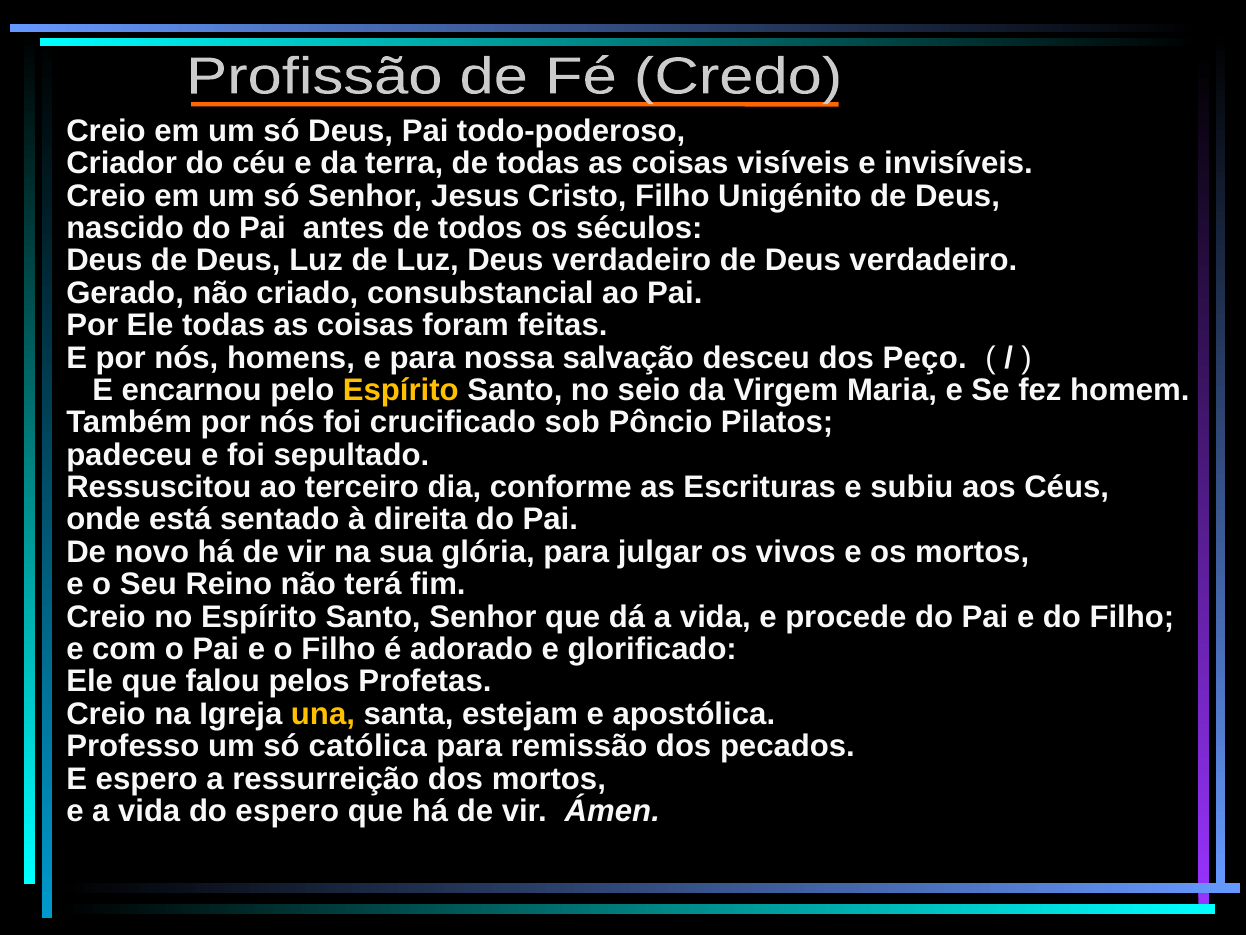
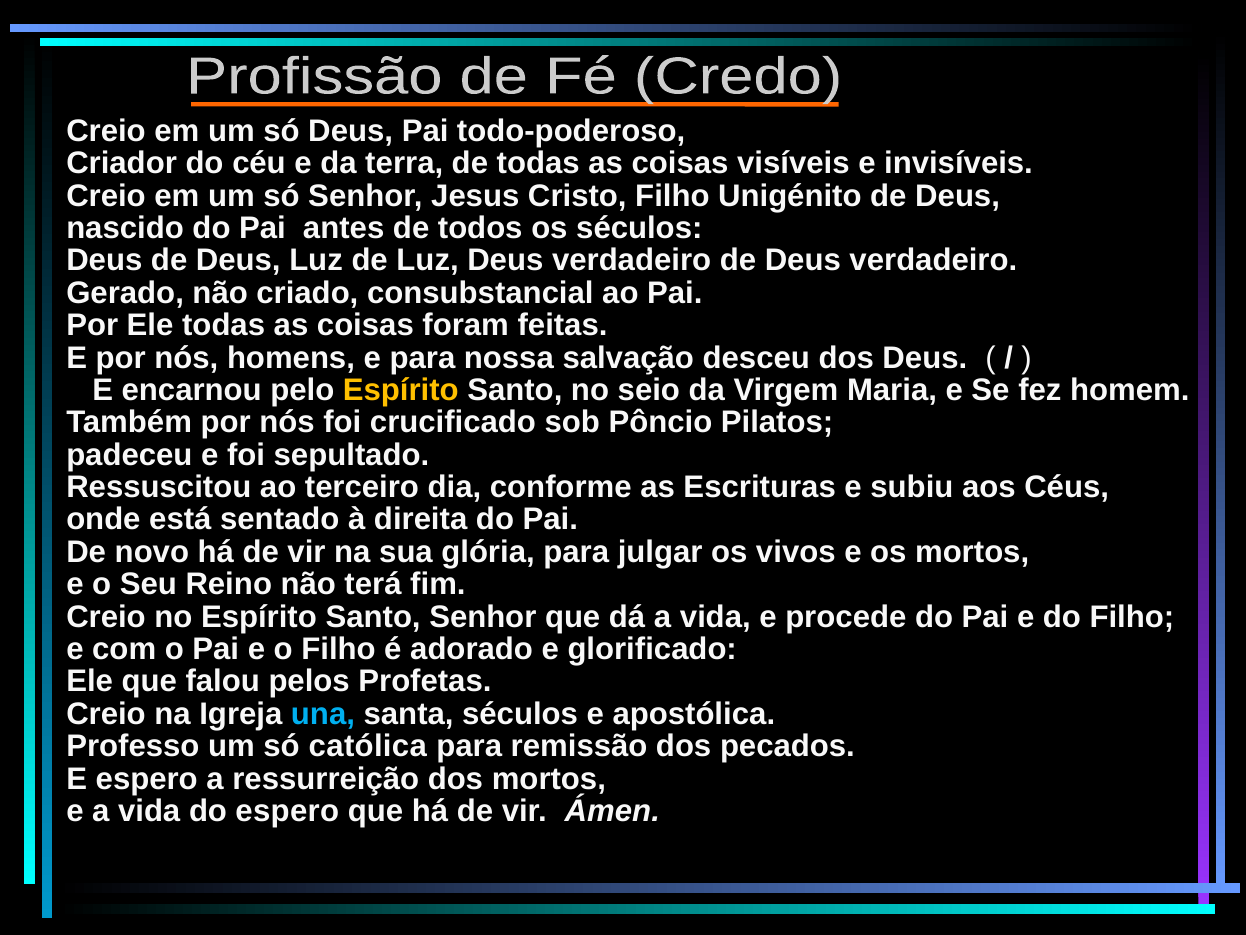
dos Peço: Peço -> Deus (925, 358)
una colour: yellow -> light blue (323, 714)
santa estejam: estejam -> séculos (520, 714)
